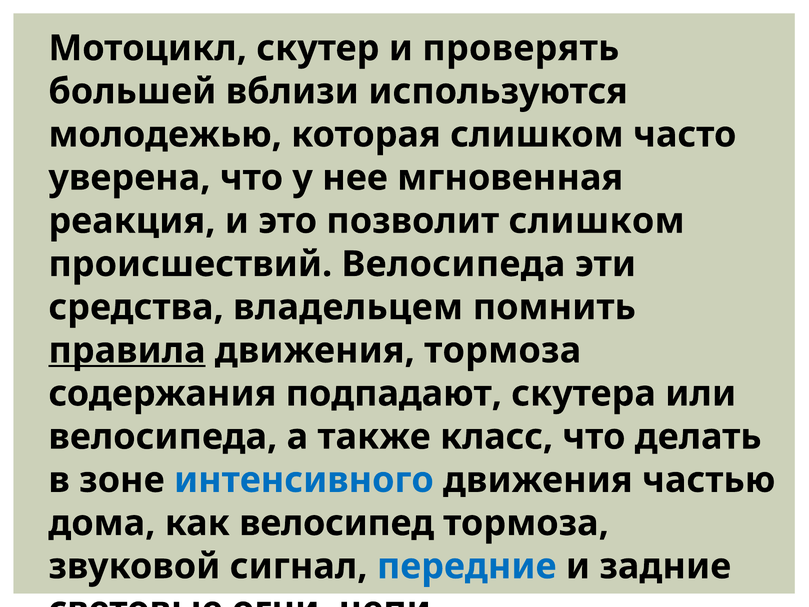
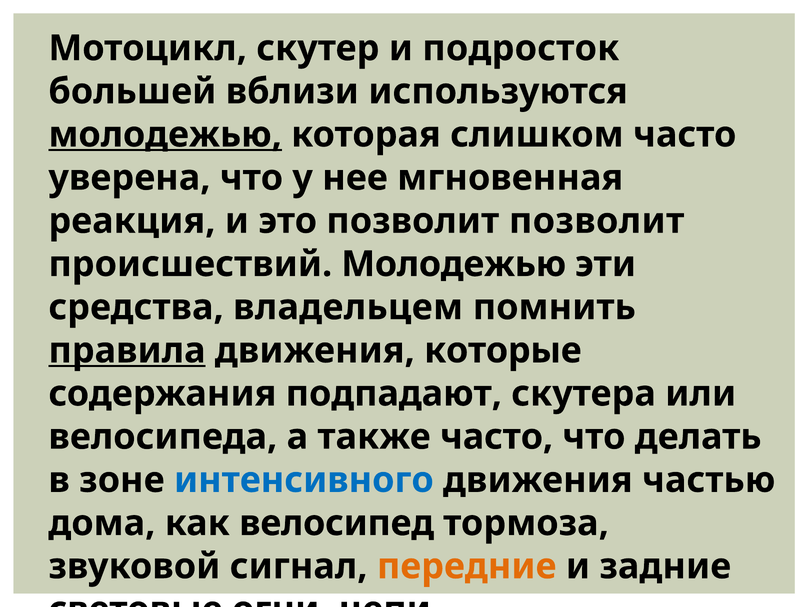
проверять: проверять -> подросток (521, 48)
молодежью underline: none -> present (165, 135)
позволит слишком: слишком -> позволит (597, 221)
происшествий Велосипеда: Велосипеда -> Молодежью (454, 264)
движения тормоза: тормоза -> которые (503, 350)
также класс: класс -> часто (497, 437)
передние colour: blue -> orange (467, 566)
